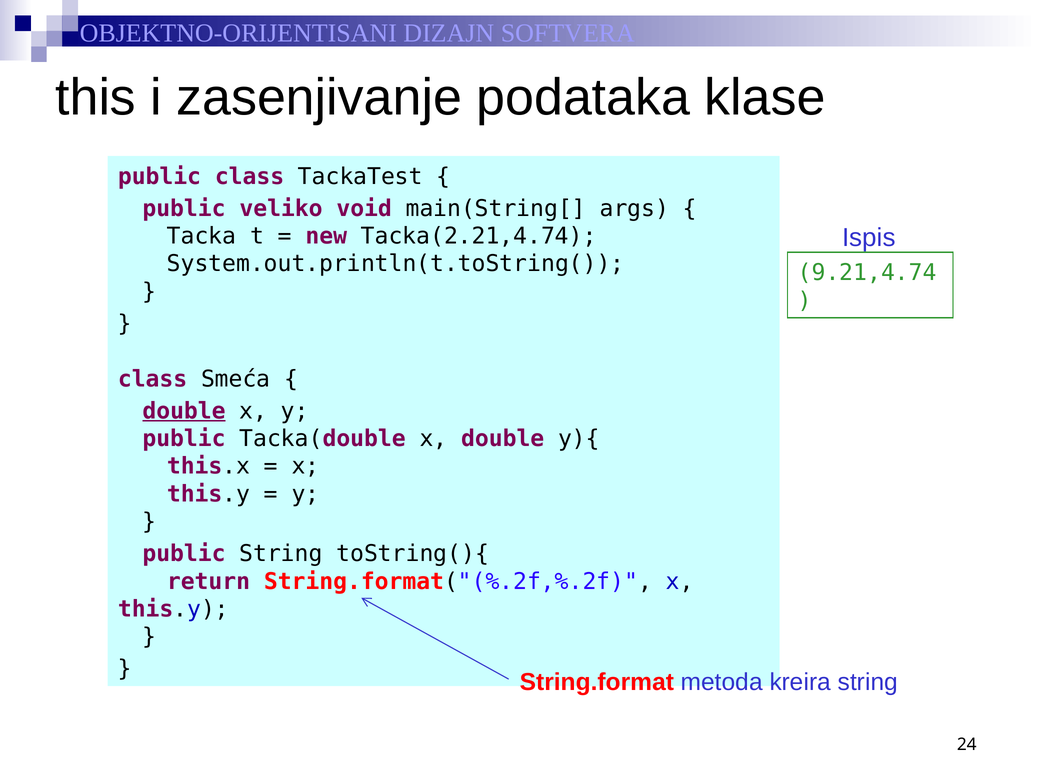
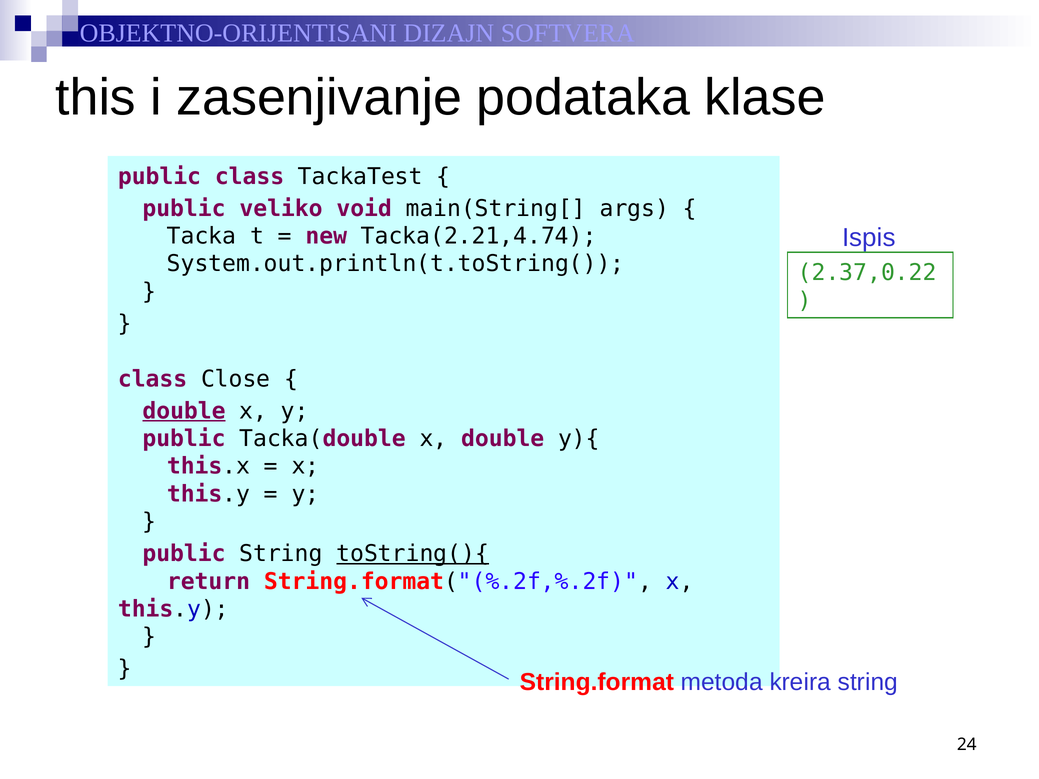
9.21,4.74: 9.21,4.74 -> 2.37,0.22 (867, 273)
Smeća: Smeća -> Close (236, 379)
toString(){ underline: none -> present (413, 554)
